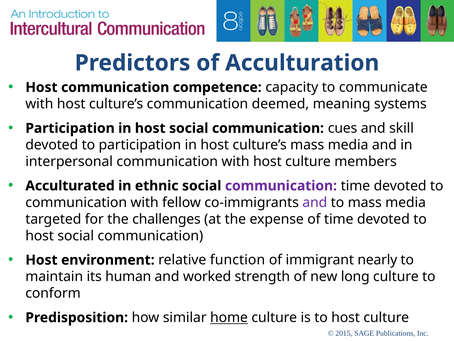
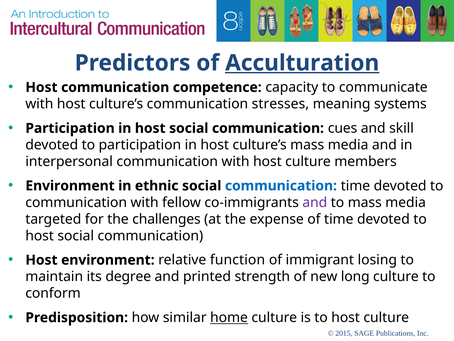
Acculturation underline: none -> present (302, 63)
deemed: deemed -> stresses (280, 104)
Acculturated: Acculturated -> Environment (70, 186)
communication colour: purple -> blue (281, 186)
nearly: nearly -> losing (377, 260)
human: human -> degree (128, 276)
worked: worked -> printed (207, 276)
